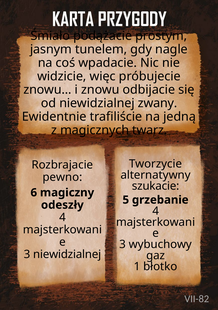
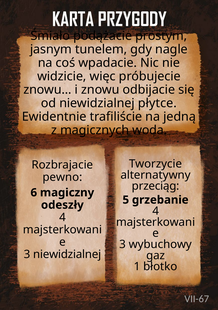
zwany: zwany -> płytce (157, 103)
twarz: twarz -> woda (150, 130)
szukacie: szukacie -> przeciąg (156, 186)
VII-82: VII-82 -> VII-67 (197, 298)
